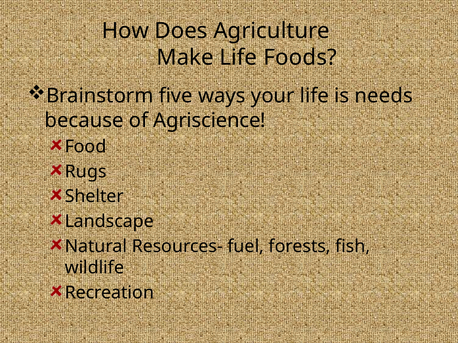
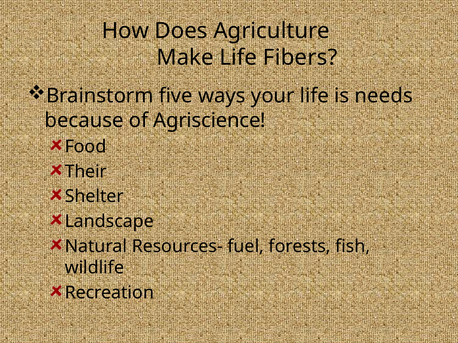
Foods: Foods -> Fibers (300, 58)
Rugs: Rugs -> Their (86, 172)
